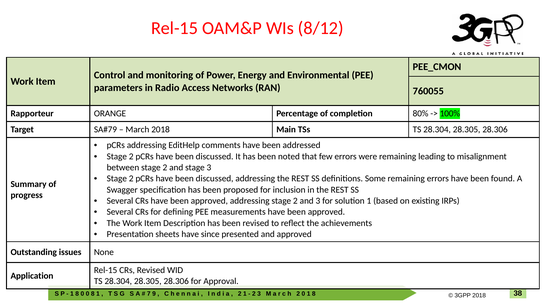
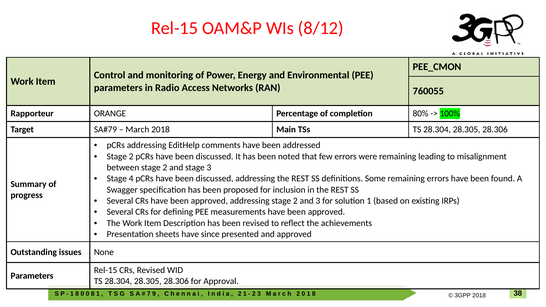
2: 2 -> 4 (131, 179)
Application: Application -> Parameters (32, 276)
